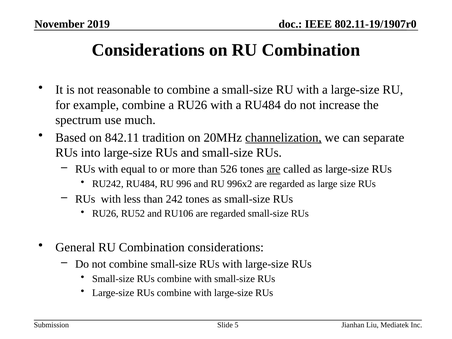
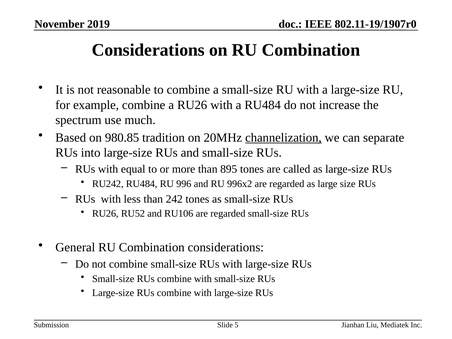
842.11: 842.11 -> 980.85 (122, 138)
526: 526 -> 895 (229, 169)
are underline: present -> none (274, 169)
